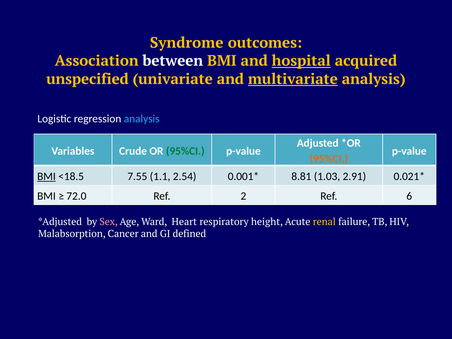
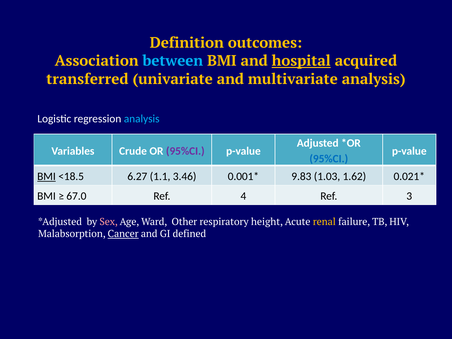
Syndrome: Syndrome -> Definition (187, 43)
between colour: white -> light blue (173, 61)
unspecified: unspecified -> transferred (87, 79)
multivariate underline: present -> none (293, 79)
95%CI colour: green -> purple (185, 151)
95%CI colour: orange -> blue (329, 159)
7.55: 7.55 -> 6.27 (137, 177)
2.54: 2.54 -> 3.46 (185, 177)
8.81: 8.81 -> 9.83 (301, 177)
2.91: 2.91 -> 1.62 (354, 177)
72.0: 72.0 -> 67.0 (76, 196)
2: 2 -> 4 (243, 196)
6: 6 -> 3 (409, 196)
Heart: Heart -> Other (184, 222)
Cancer underline: none -> present (123, 234)
